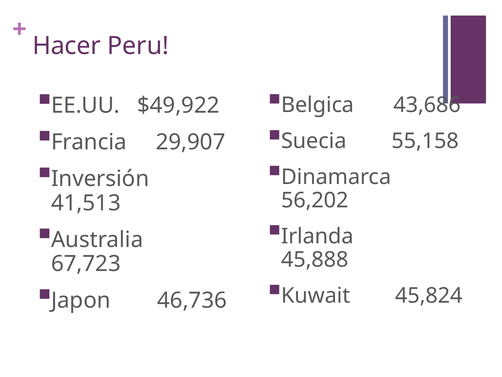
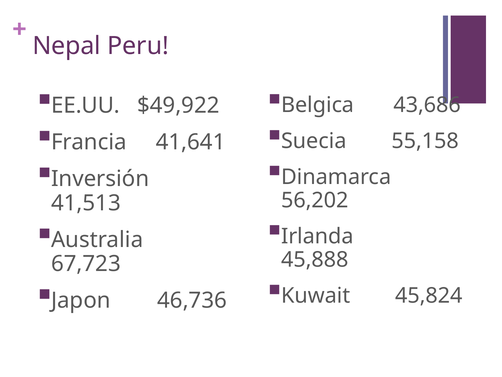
Hacer: Hacer -> Nepal (67, 46)
29,907: 29,907 -> 41,641 (191, 142)
